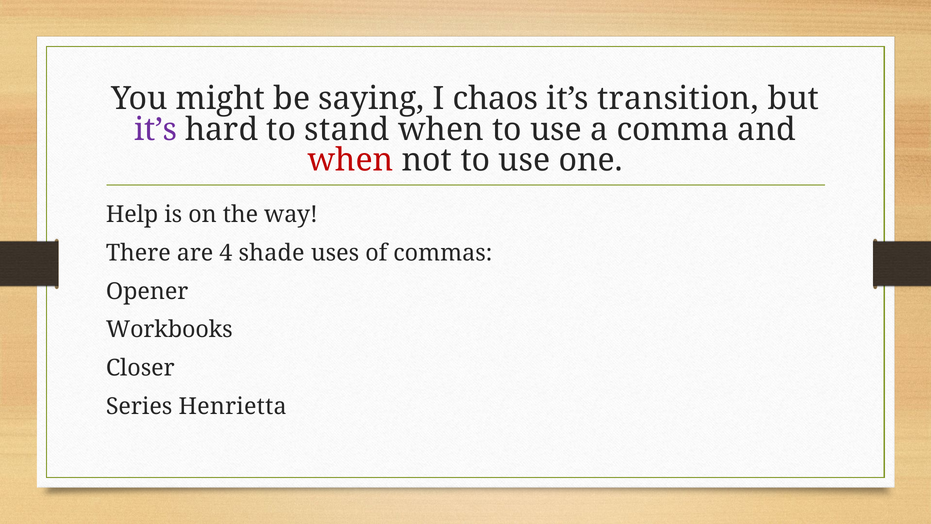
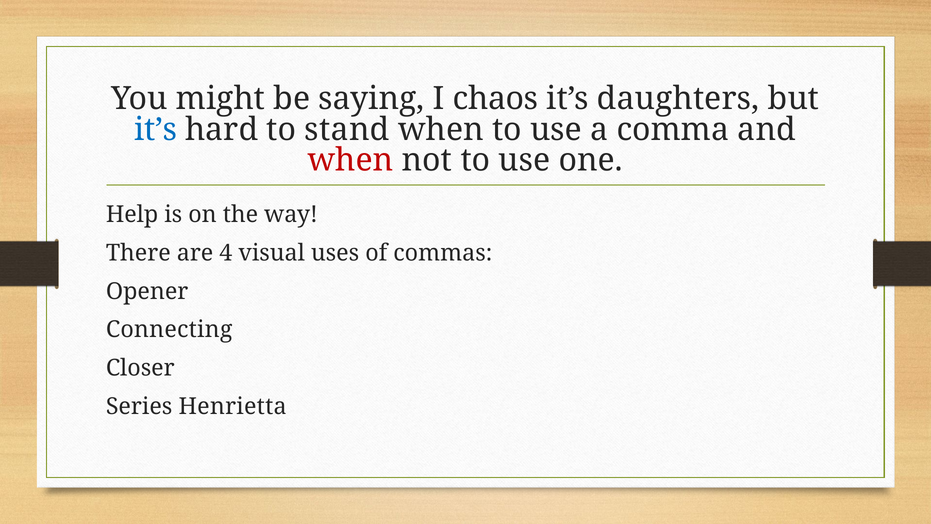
transition: transition -> daughters (678, 99)
it’s colour: purple -> blue (156, 130)
shade: shade -> visual (272, 253)
Workbooks: Workbooks -> Connecting (169, 330)
